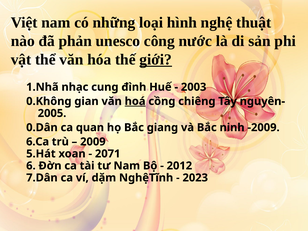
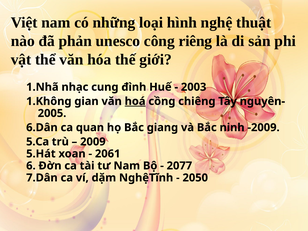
nước: nước -> riêng (195, 41)
giới underline: present -> none (156, 60)
0.Không: 0.Không -> 1.Không (49, 101)
0.Dân: 0.Dân -> 6.Dân (42, 127)
6.Ca: 6.Ca -> 5.Ca (38, 142)
2071: 2071 -> 2061 (108, 154)
2012: 2012 -> 2077 (179, 166)
2023: 2023 -> 2050 (195, 178)
